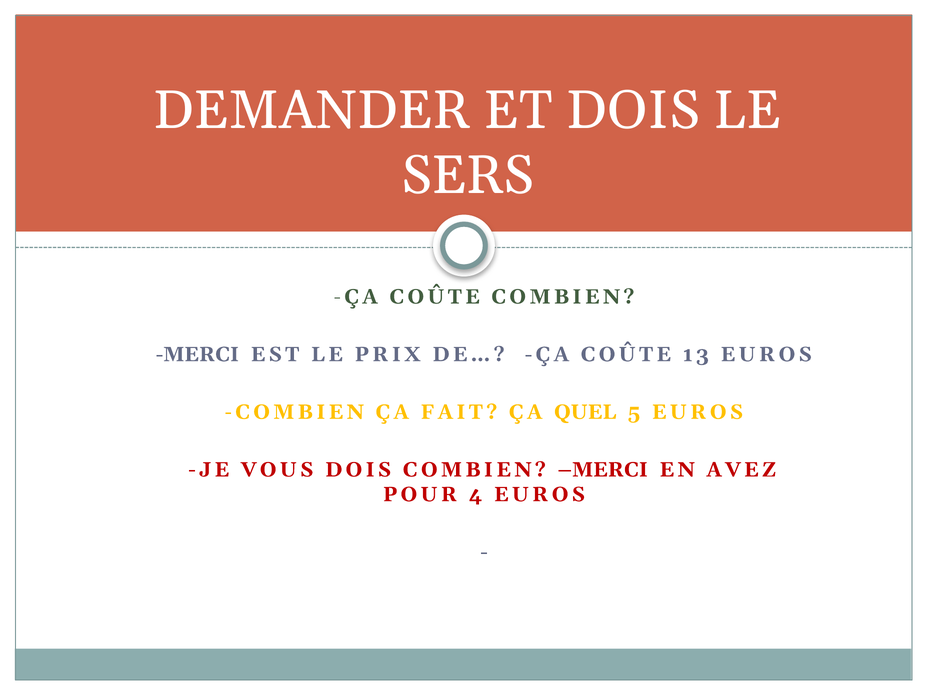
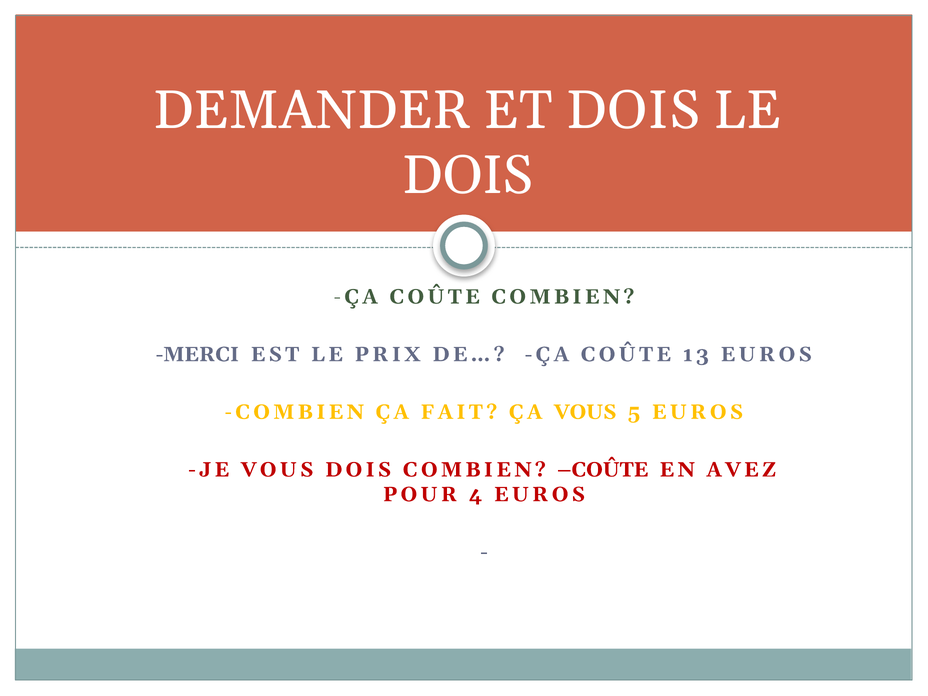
SERS: SERS -> DOIS (468, 176)
ÇA QUEL: QUEL -> VOUS (585, 412)
DOIS COMBIEN MERCI: MERCI -> COÛTE (603, 470)
